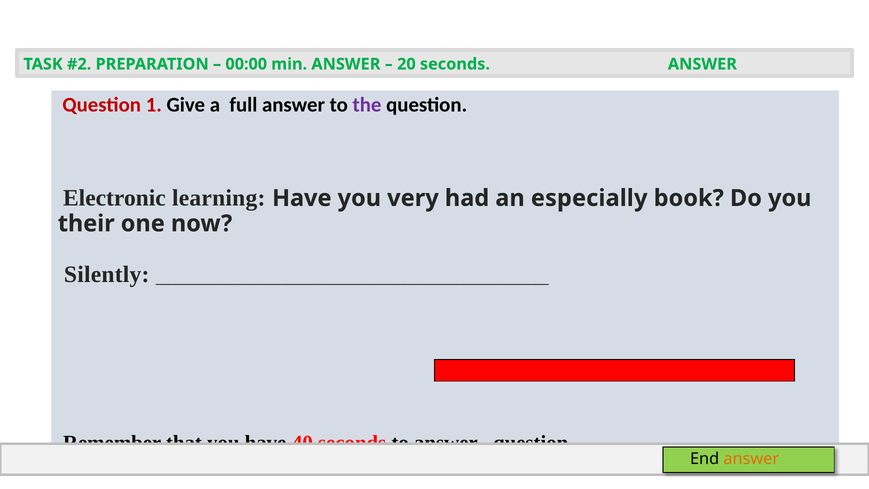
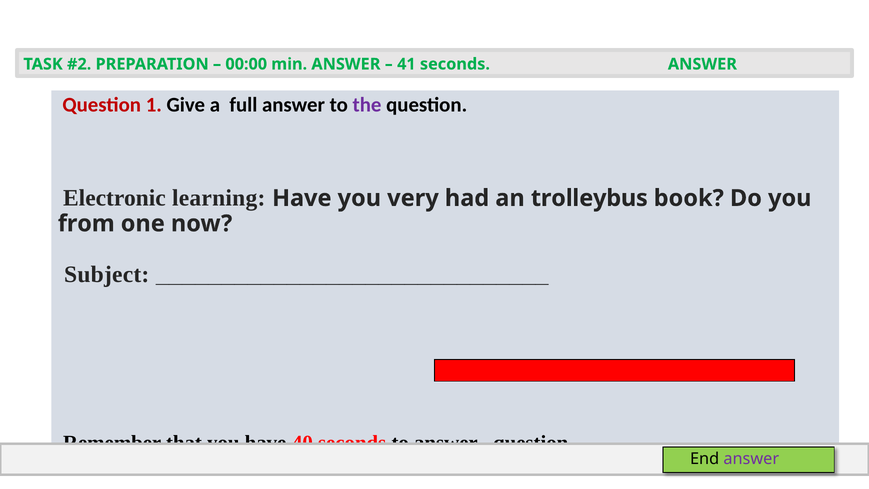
20: 20 -> 41 (406, 64)
especially: especially -> trolleybus (589, 198)
their: their -> from (86, 224)
Silently: Silently -> Subject (107, 274)
answer colour: orange -> purple (751, 459)
